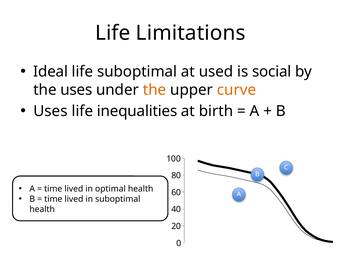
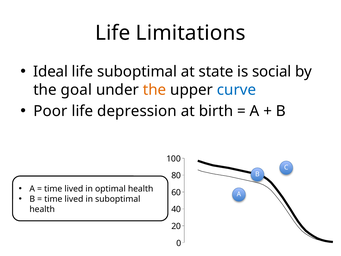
used: used -> state (216, 72)
the uses: uses -> goal (76, 90)
curve colour: orange -> blue (237, 90)
Uses: Uses -> Poor (50, 111)
inequalities: inequalities -> depression (137, 111)
